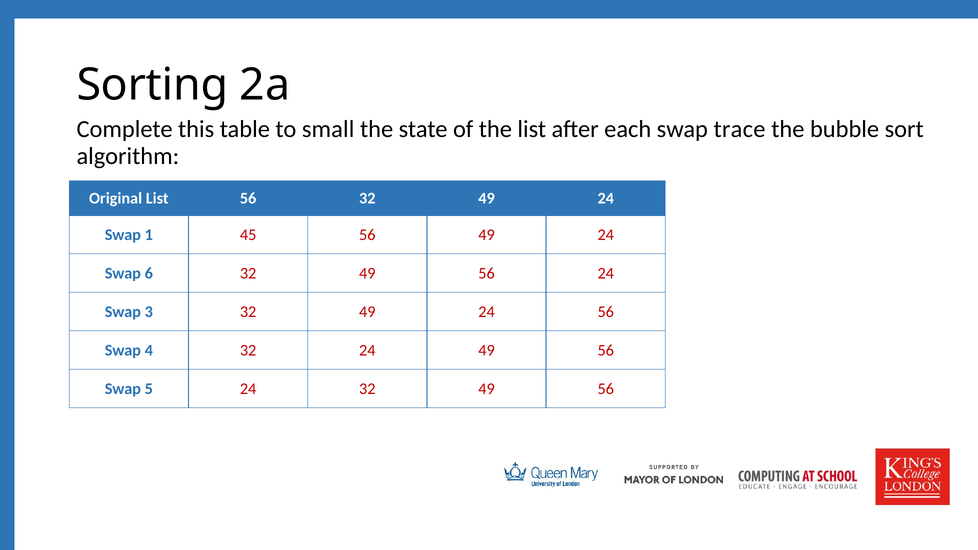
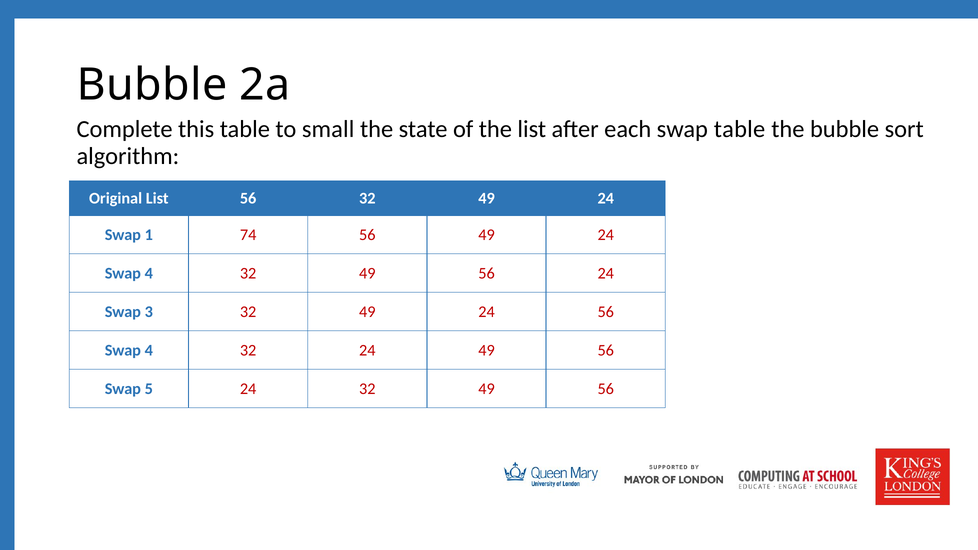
Sorting: Sorting -> Bubble (152, 85)
swap trace: trace -> table (739, 129)
45: 45 -> 74 (248, 235)
6: 6 -> 4 (149, 273)
